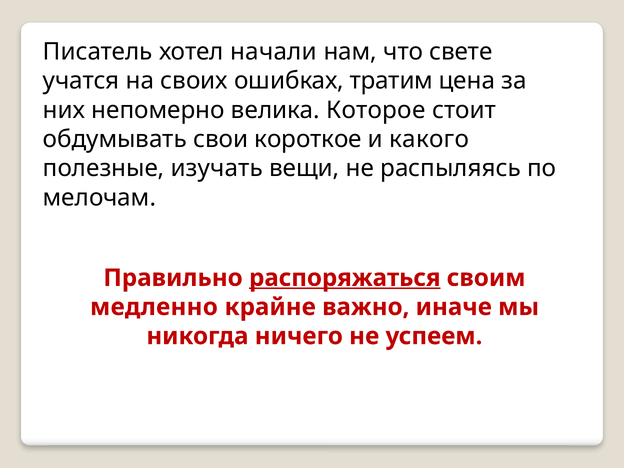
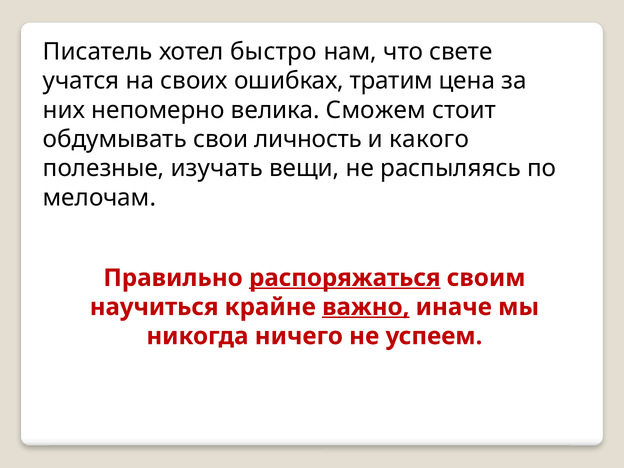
начали: начали -> быстро (273, 52)
Которое: Которое -> Сможем (376, 110)
короткое: короткое -> личность (308, 139)
медленно: медленно -> научиться (154, 307)
важно underline: none -> present (366, 307)
